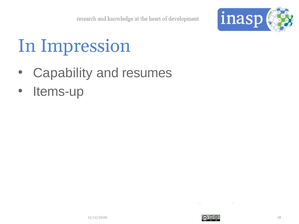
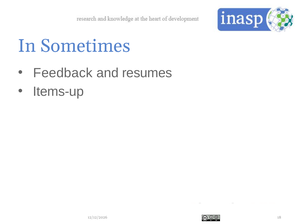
Impression: Impression -> Sometimes (85, 46)
Capability: Capability -> Feedback (63, 73)
